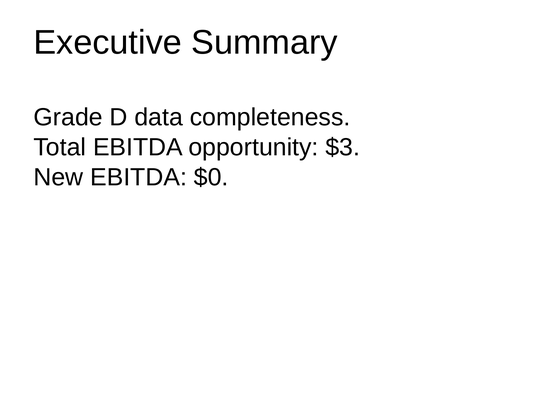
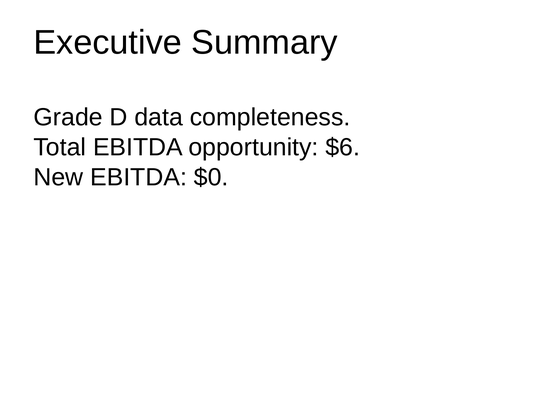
$3: $3 -> $6 (343, 147)
